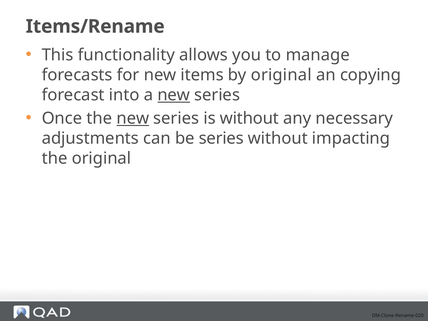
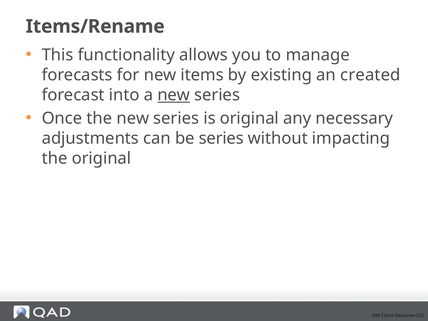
by original: original -> existing (281, 75)
copying: copying -> created (370, 75)
new underline: present -> none (133, 118)
is without: without -> original (249, 118)
